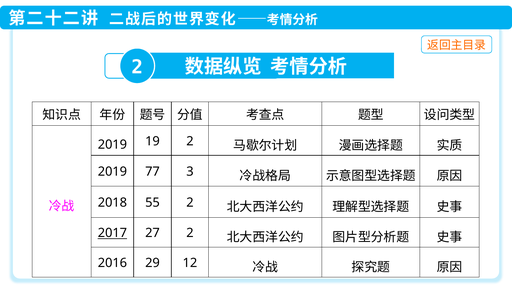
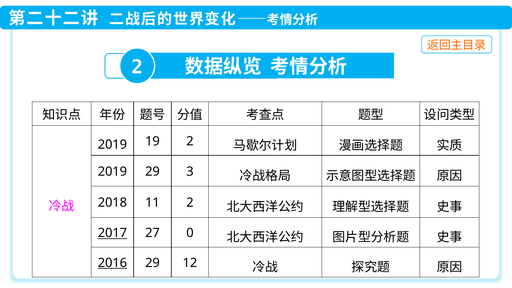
2019 77: 77 -> 29 (152, 171)
55: 55 -> 11 (152, 203)
27 2: 2 -> 0 (190, 233)
2016 underline: none -> present (112, 263)
